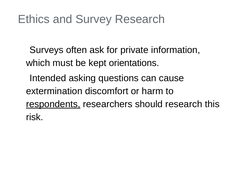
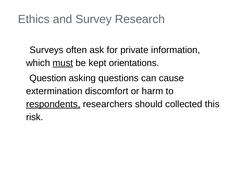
must underline: none -> present (63, 63)
Intended: Intended -> Question (48, 78)
should research: research -> collected (184, 104)
